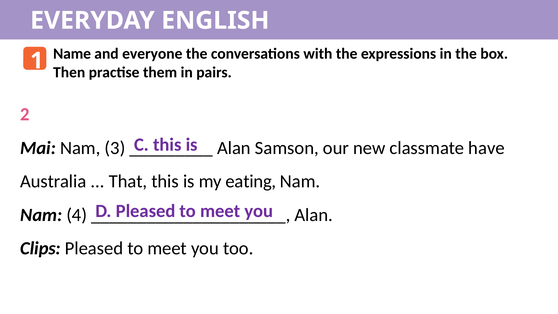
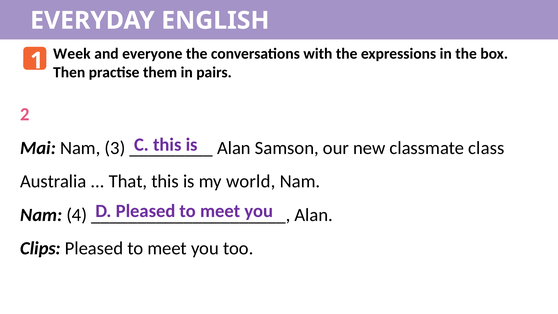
Name: Name -> Week (72, 54)
have: have -> class (486, 148)
eating: eating -> world (251, 181)
